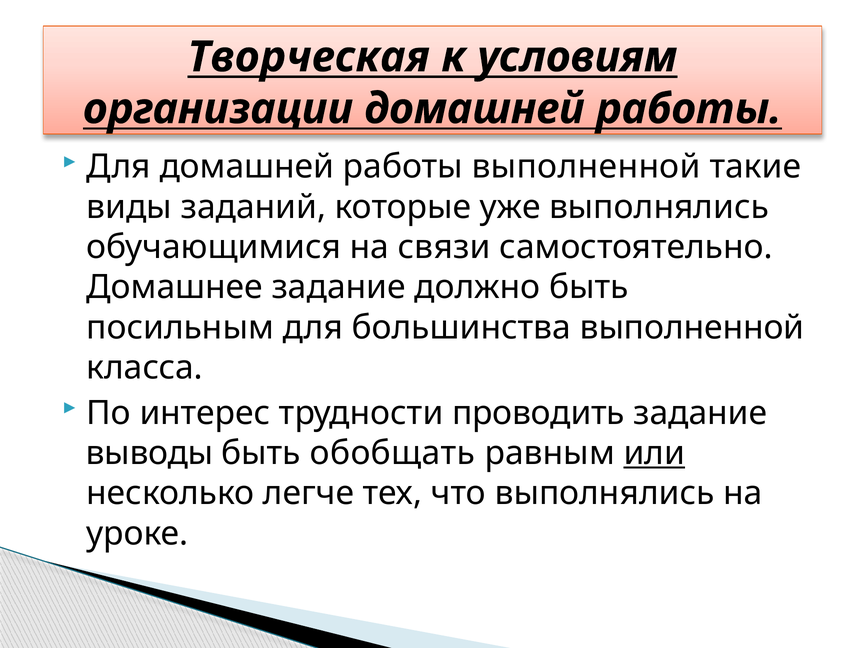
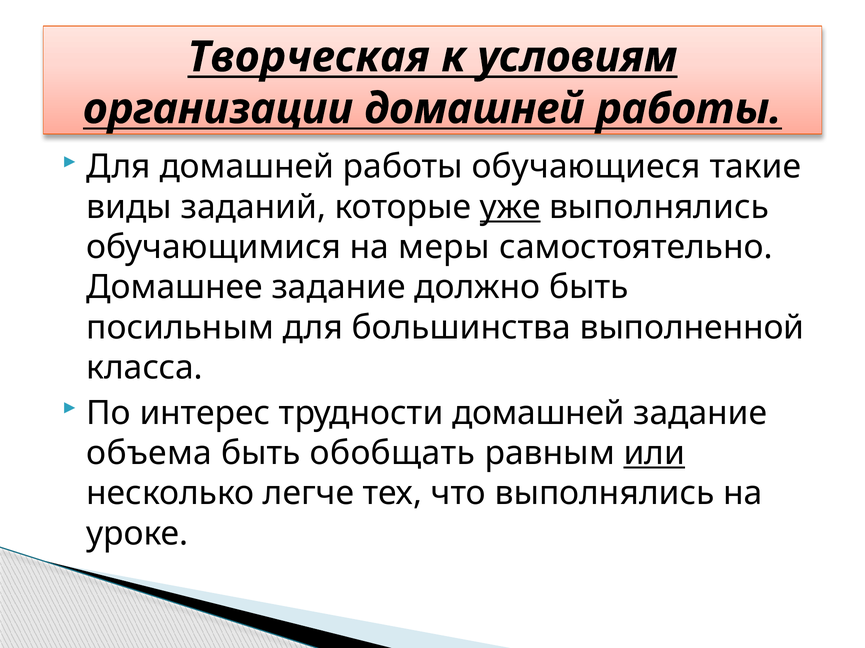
работы выполненной: выполненной -> обучающиеся (586, 167)
уже underline: none -> present (510, 207)
связи: связи -> меры (444, 247)
трудности проводить: проводить -> домашней (538, 413)
выводы: выводы -> объема (149, 454)
